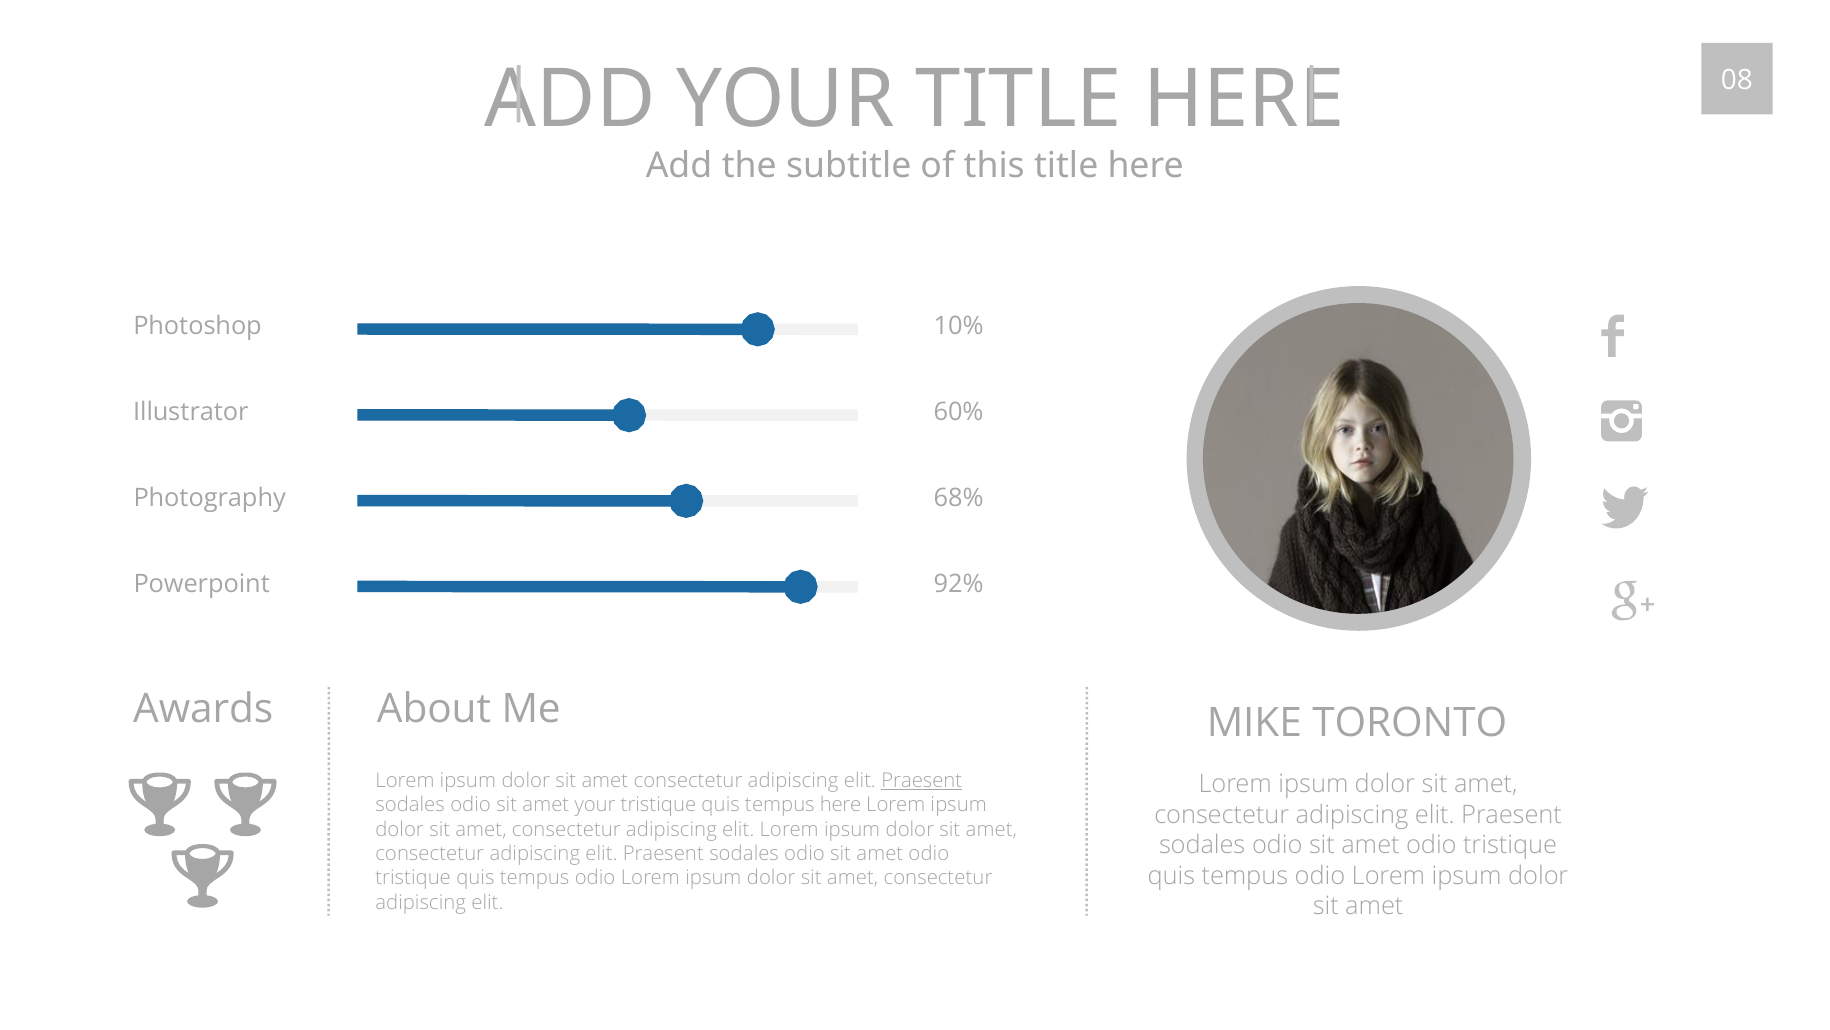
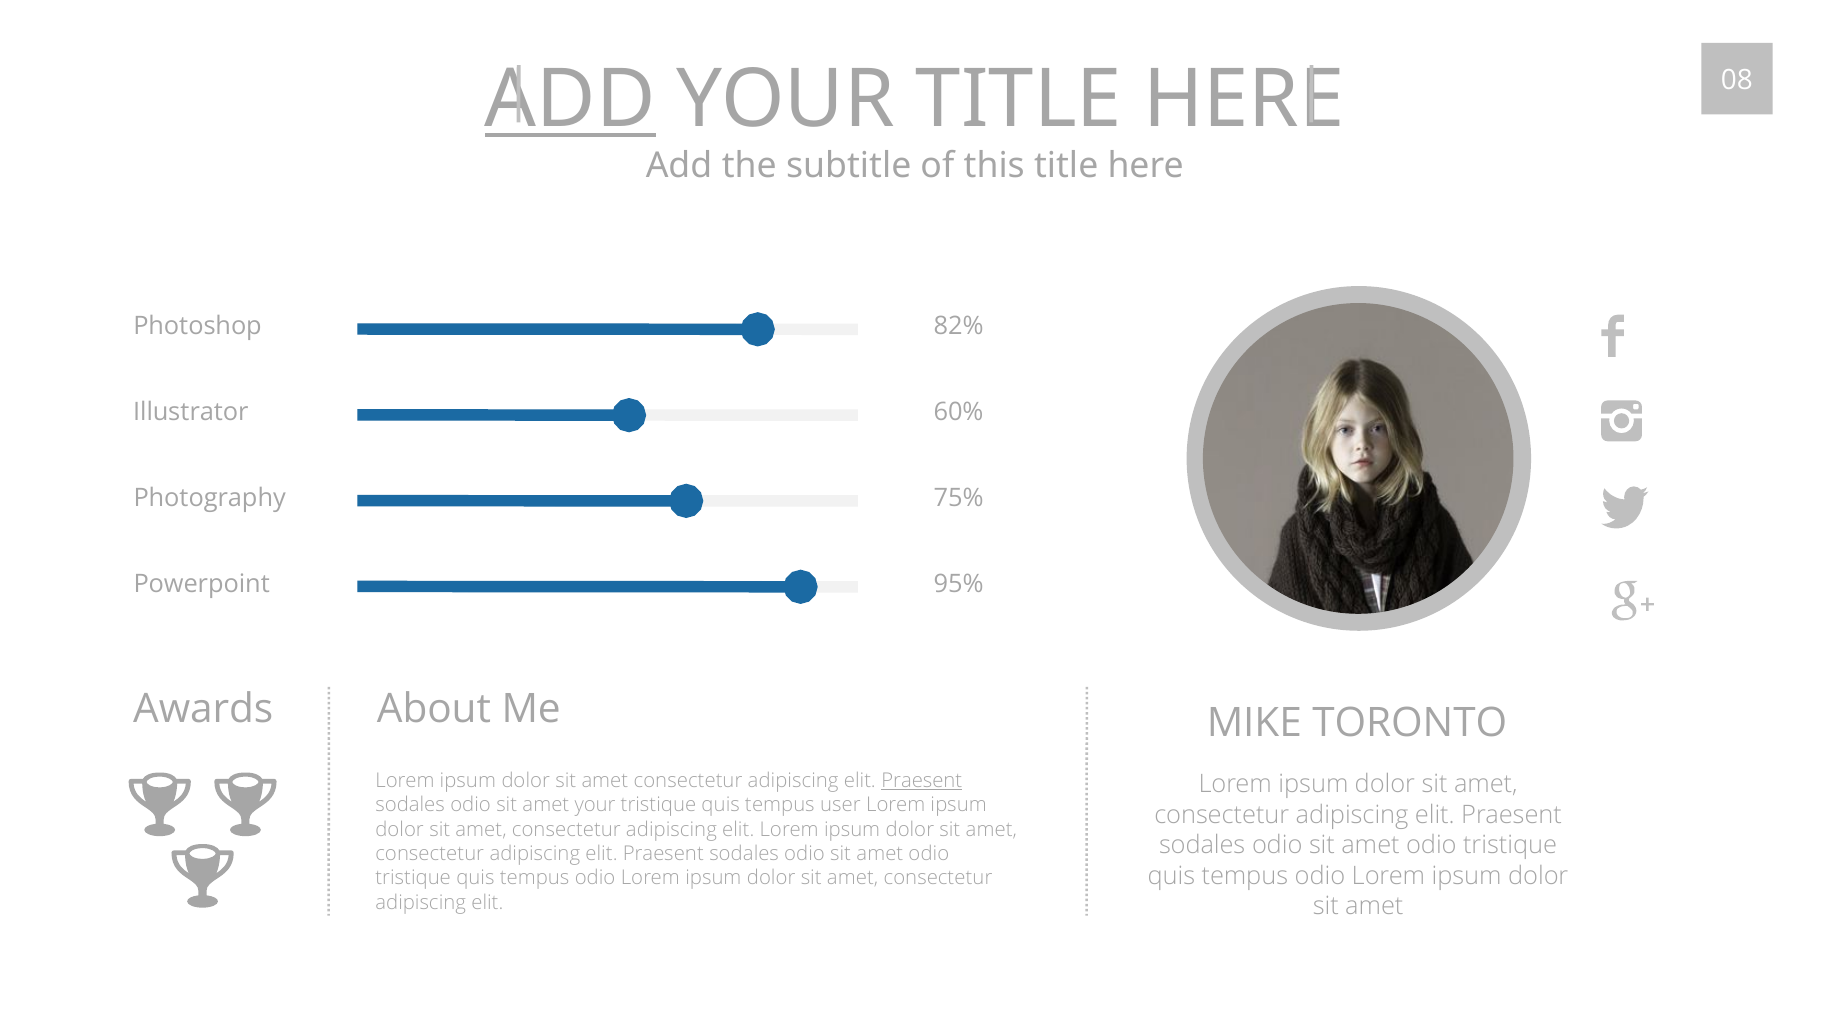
ADD underline: none -> present (570, 100)
10%: 10% -> 82% (959, 326)
68%: 68% -> 75% (959, 498)
92%: 92% -> 95% (959, 584)
tempus here: here -> user (840, 805)
